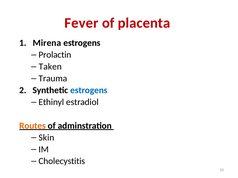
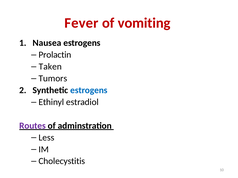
placenta: placenta -> vomiting (144, 23)
Mirena: Mirena -> Nausea (47, 43)
Trauma: Trauma -> Tumors (53, 79)
Routes colour: orange -> purple (32, 126)
Skin: Skin -> Less (46, 138)
